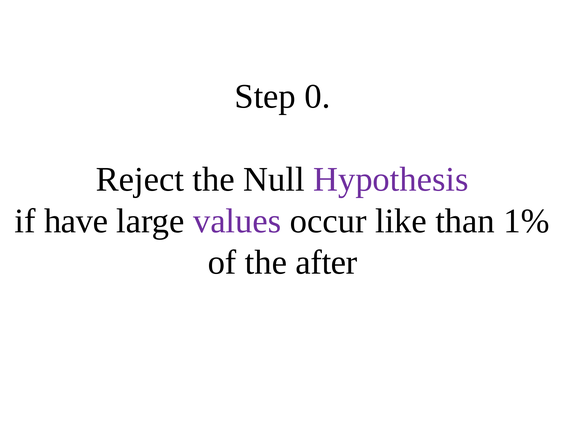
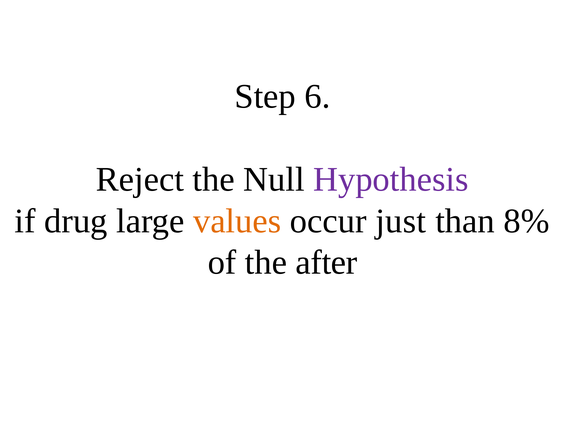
0: 0 -> 6 (317, 96)
have: have -> drug (76, 221)
values colour: purple -> orange (237, 221)
like: like -> just (401, 221)
1%: 1% -> 8% (526, 221)
